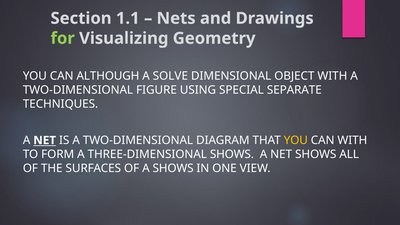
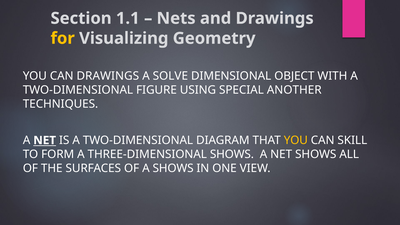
for colour: light green -> yellow (63, 38)
CAN ALTHOUGH: ALTHOUGH -> DRAWINGS (108, 76)
SEPARATE: SEPARATE -> ANOTHER (294, 90)
CAN WITH: WITH -> SKILL (352, 140)
